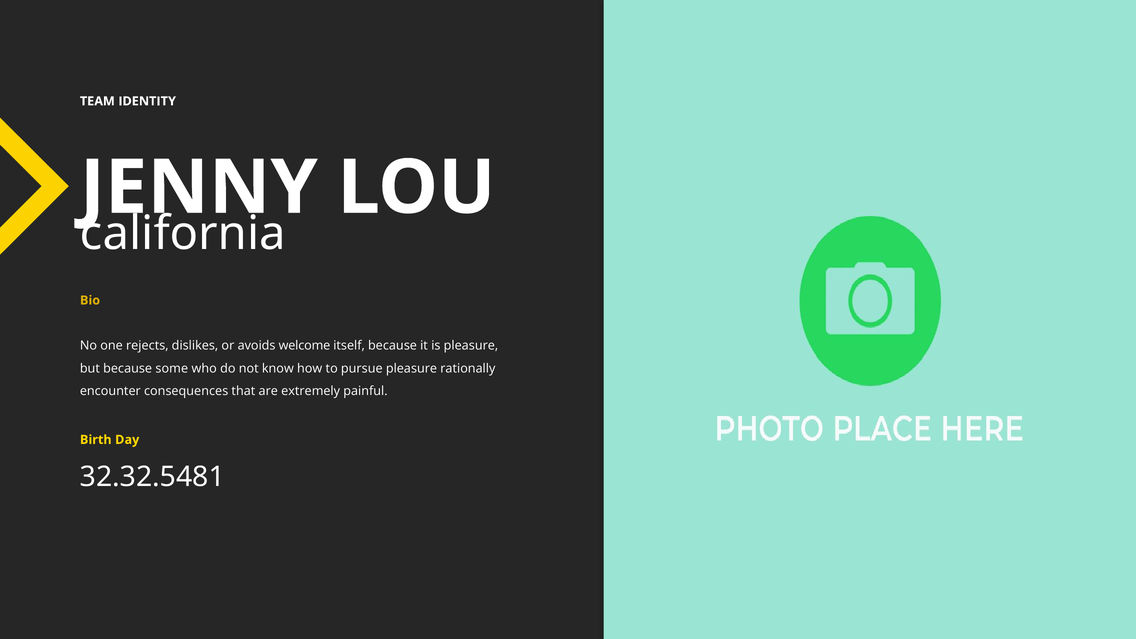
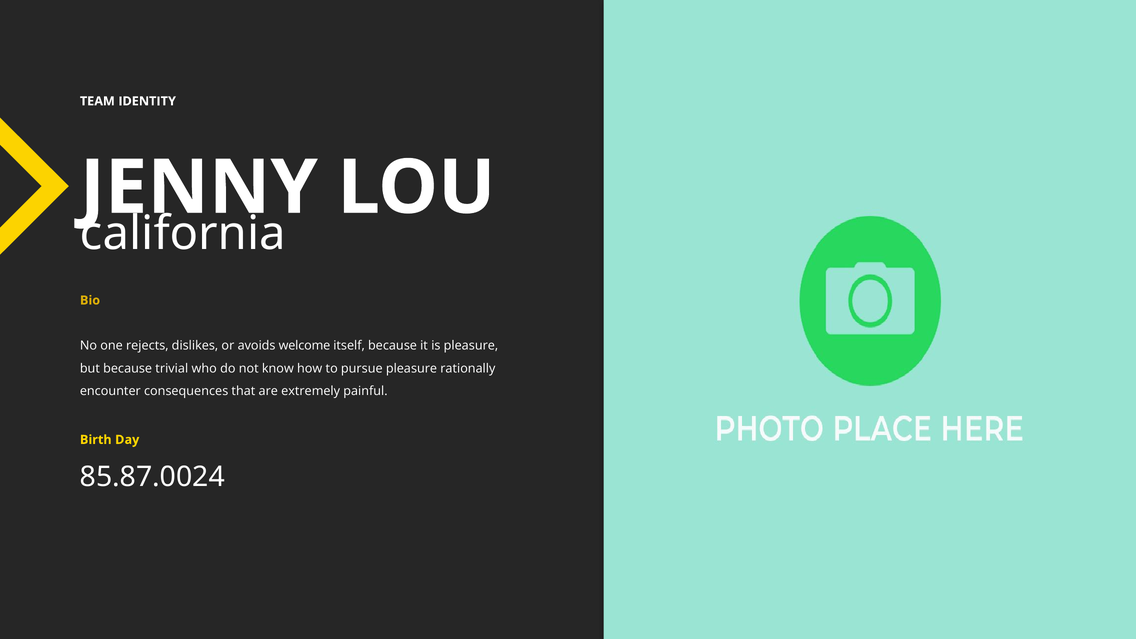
some: some -> trivial (172, 368)
32.32.5481: 32.32.5481 -> 85.87.0024 (152, 477)
